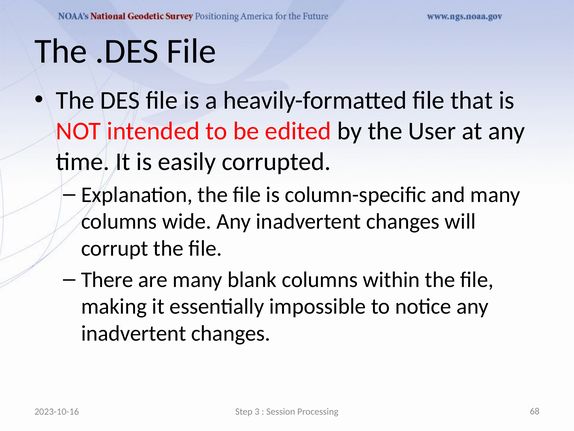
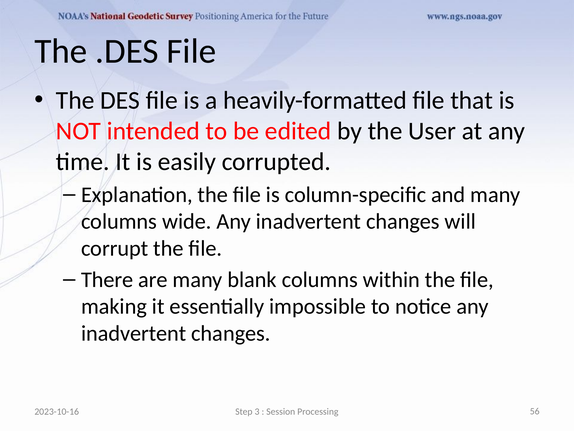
68: 68 -> 56 (535, 411)
